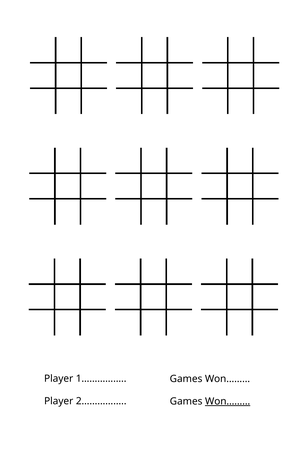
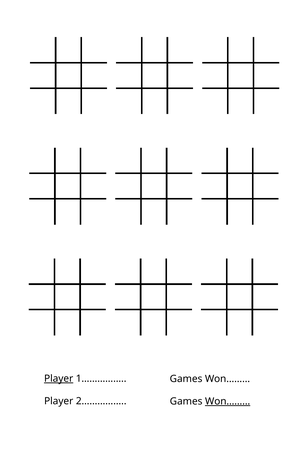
Player underline: none -> present (59, 379)
